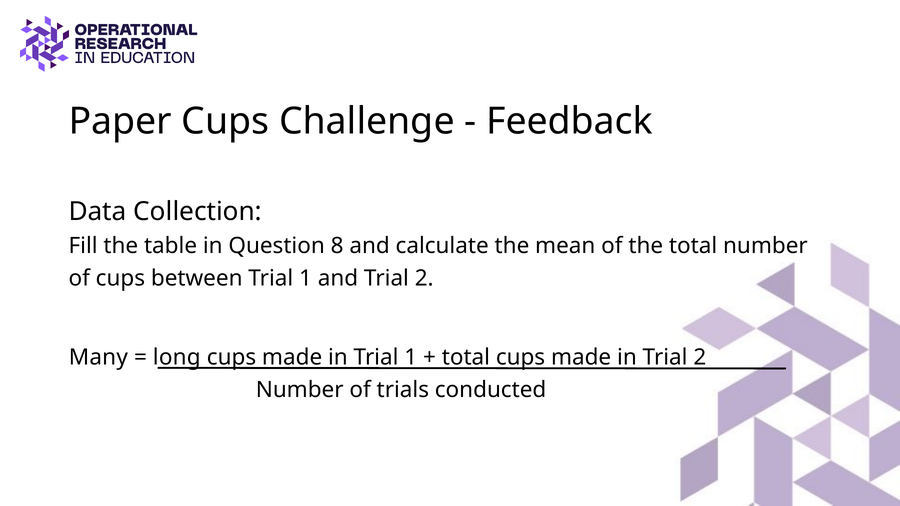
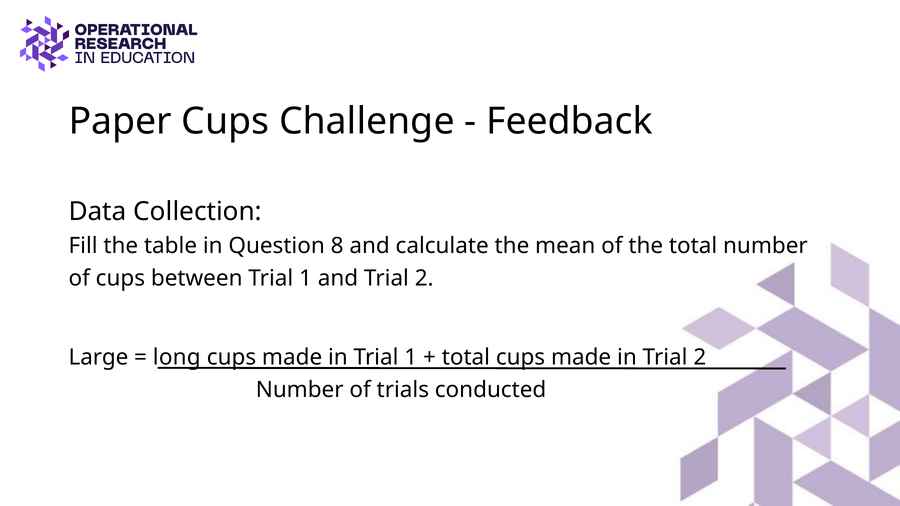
Many: Many -> Large (98, 357)
